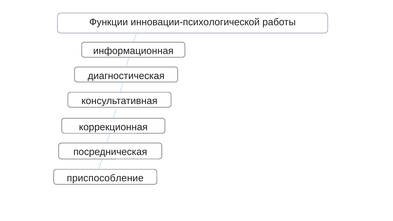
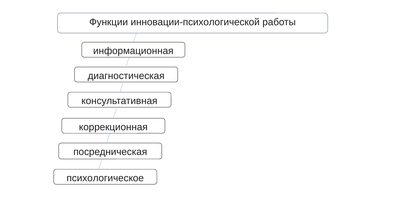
приспособление: приспособление -> психологическое (105, 178)
